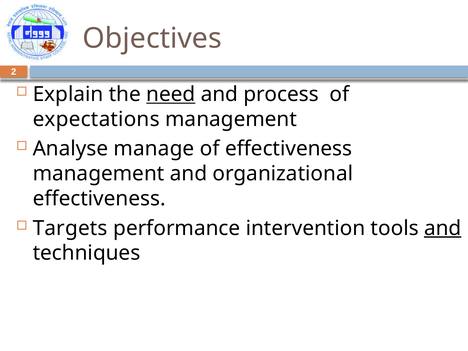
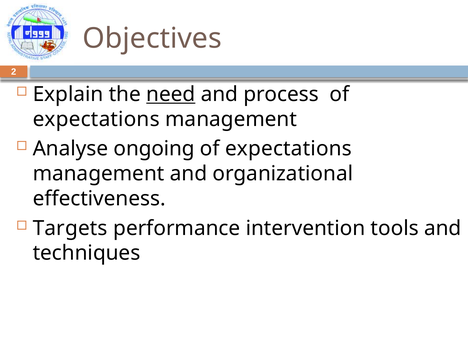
manage: manage -> ongoing (154, 149)
effectiveness: effectiveness -> expectations (288, 149)
and underline: present -> none (443, 228)
